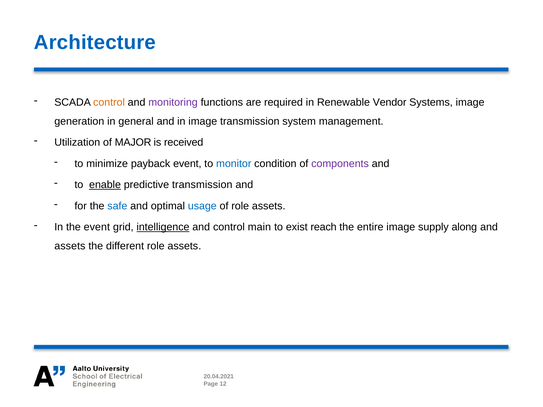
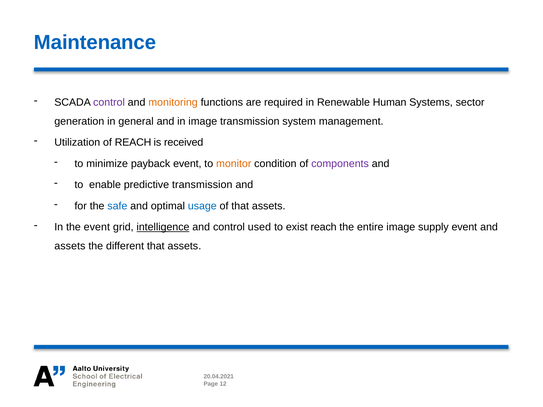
Architecture: Architecture -> Maintenance (95, 43)
control colour: orange -> purple (109, 102)
monitoring colour: purple -> orange (173, 102)
Vendor: Vendor -> Human (390, 102)
Systems image: image -> sector (470, 102)
of MAJOR: MAJOR -> REACH (133, 143)
monitor colour: blue -> orange (234, 164)
enable underline: present -> none (105, 185)
of role: role -> that (240, 206)
main: main -> used (259, 227)
supply along: along -> event (464, 227)
different role: role -> that (156, 246)
